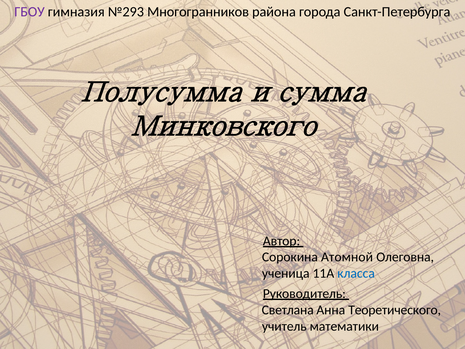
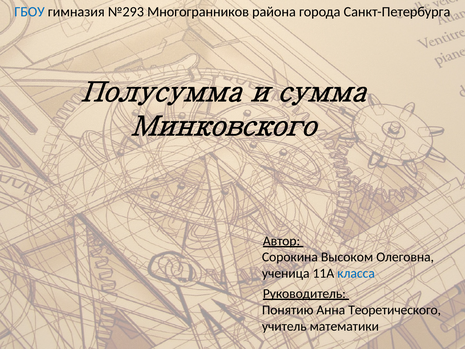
ГБОУ colour: purple -> blue (30, 12)
Атомной: Атомной -> Высоком (347, 257)
Светлана: Светлана -> Понятию (288, 310)
